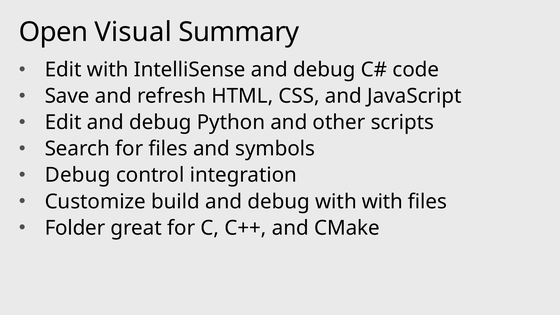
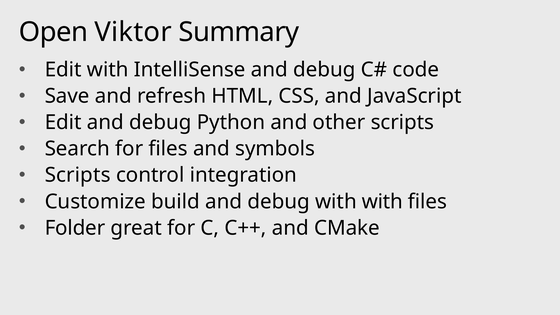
Visual: Visual -> Viktor (133, 32)
Debug: Debug -> Scripts (78, 175)
